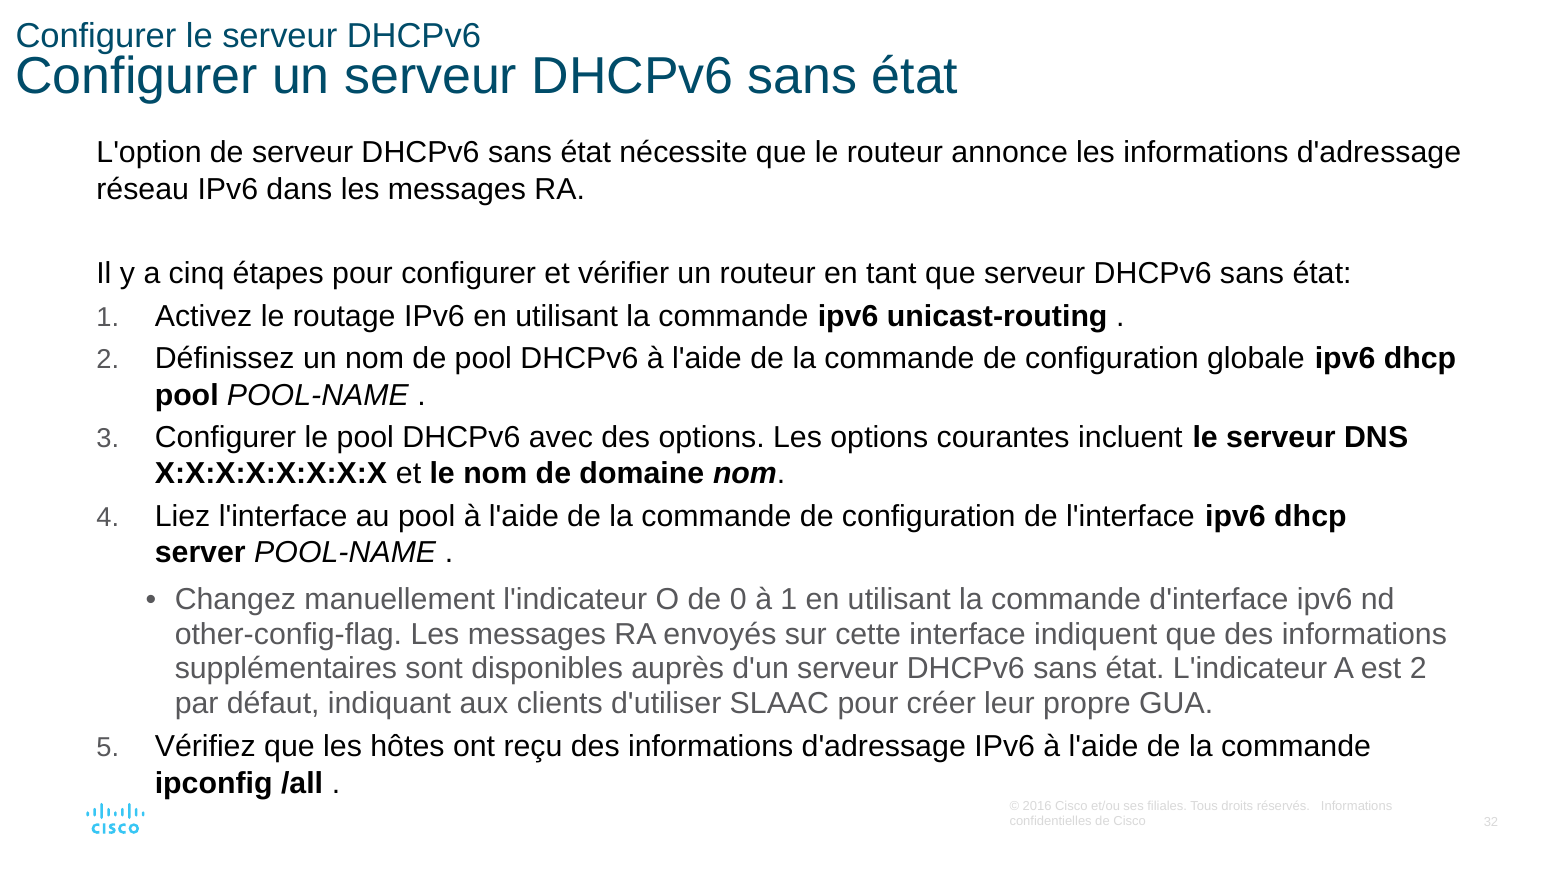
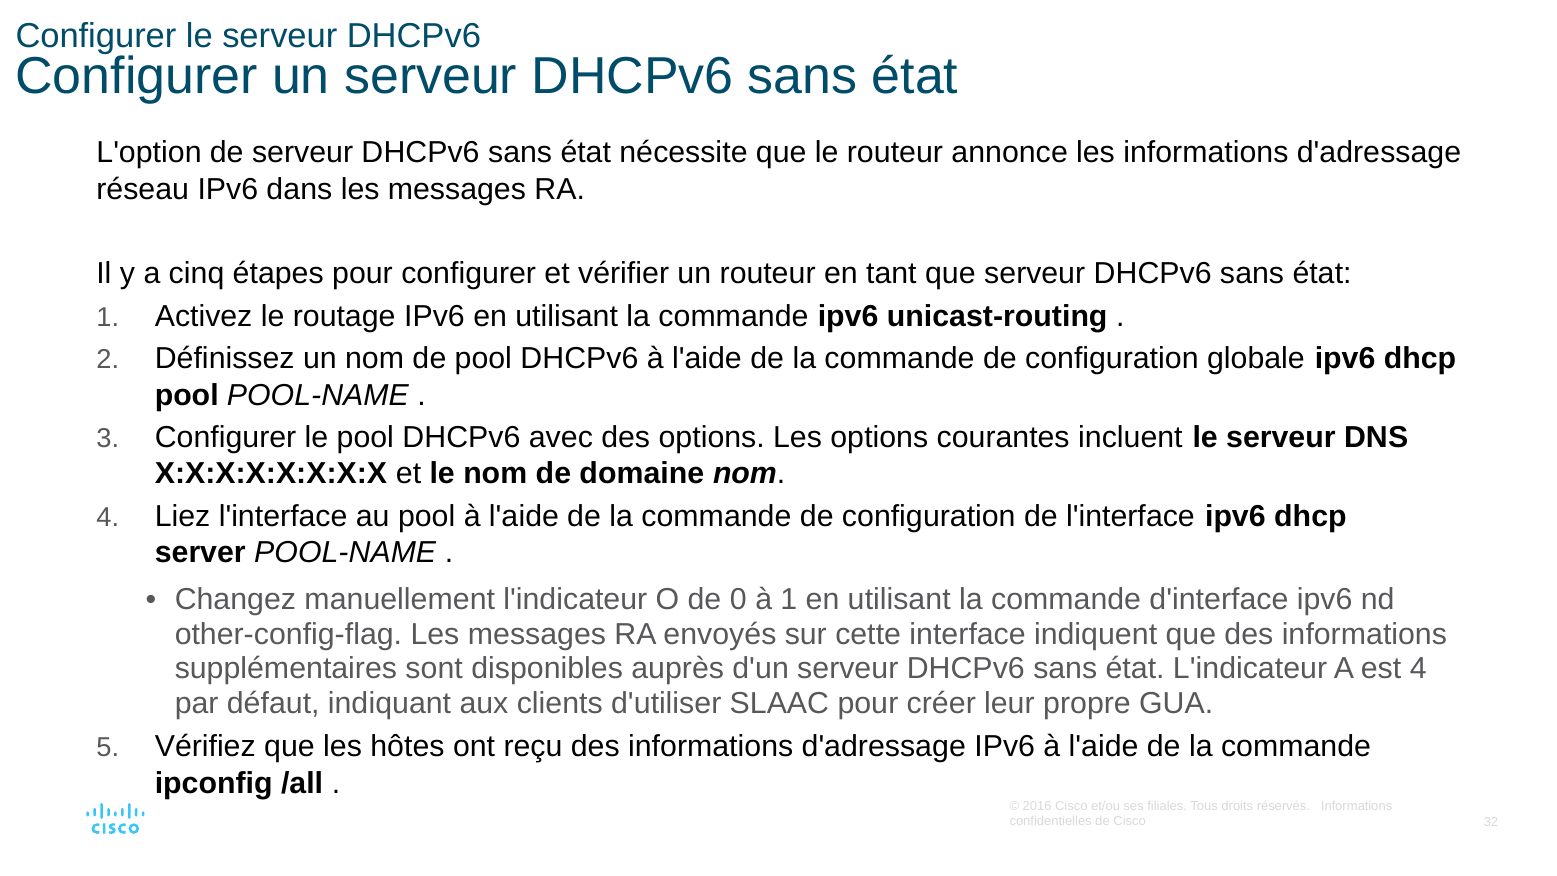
est 2: 2 -> 4 (1418, 669)
